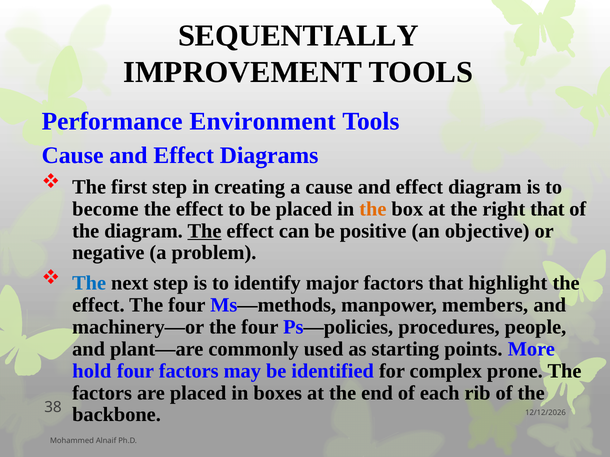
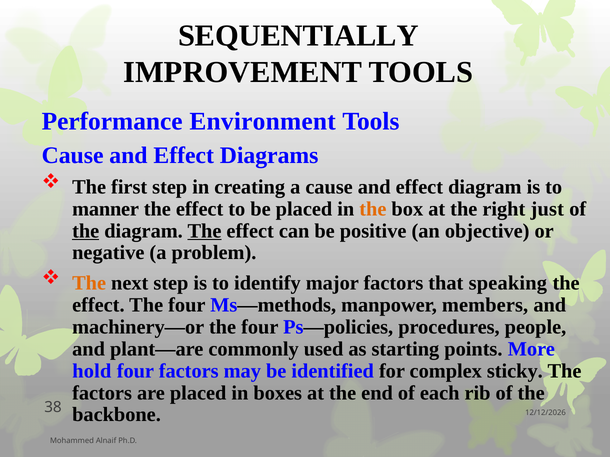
become: become -> manner (106, 209)
right that: that -> just (547, 209)
the underline: none -> present (86, 231)
The colour: blue -> orange (89, 284)
highlight: highlight -> speaking (508, 284)
prone: prone -> sticky (515, 371)
